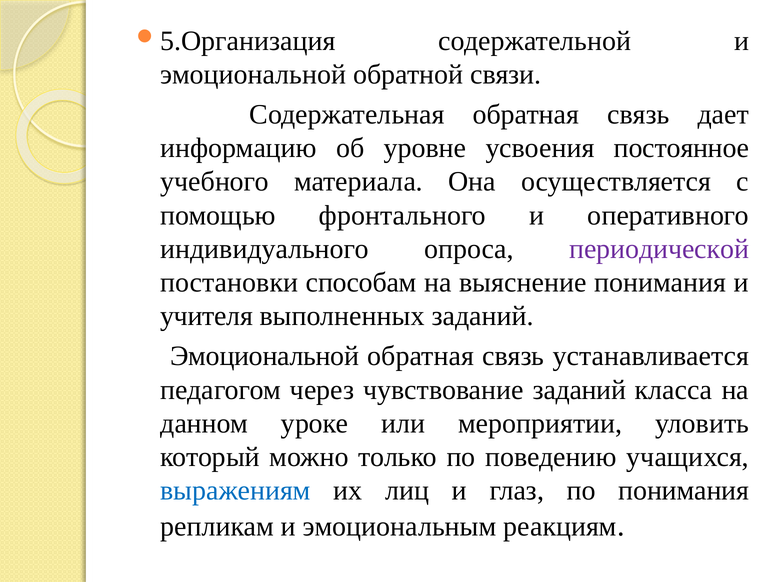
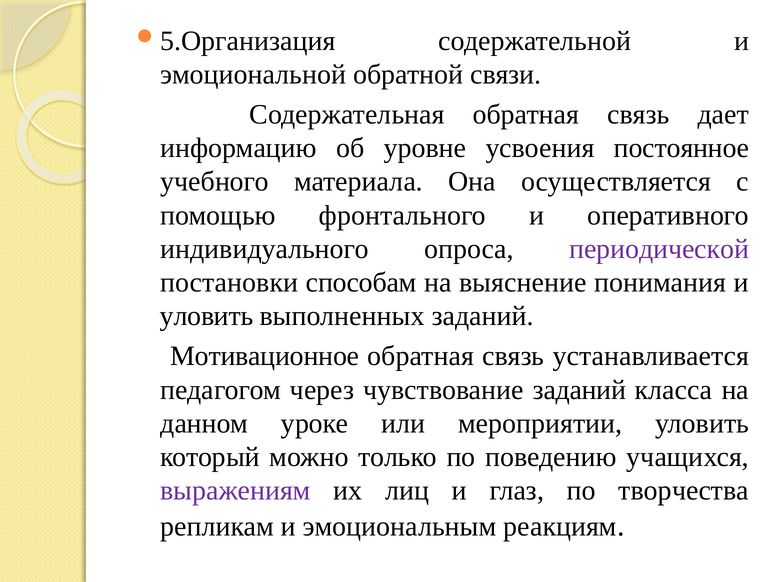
учителя: учителя -> уловить (207, 316)
Эмоциональной: Эмоциональной -> Мотивационное (265, 356)
выражениям colour: blue -> purple (235, 490)
по понимания: понимания -> творчества (684, 490)
